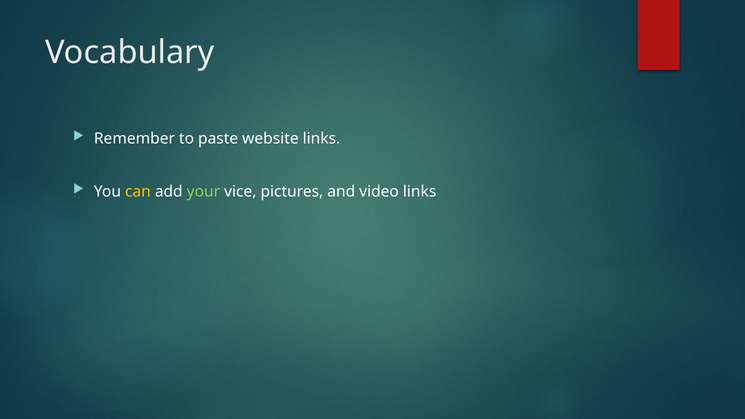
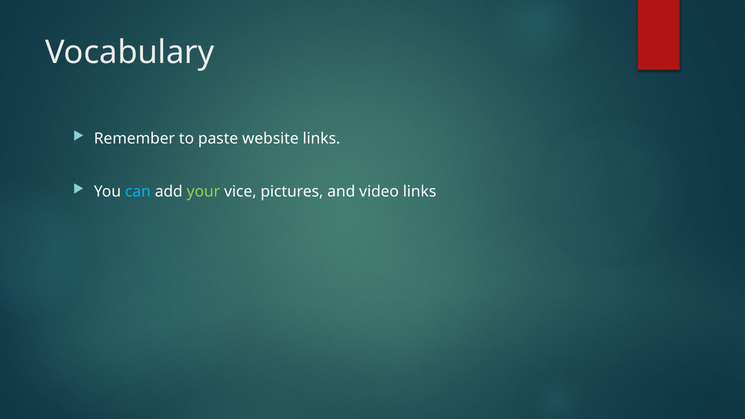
can colour: yellow -> light blue (138, 191)
